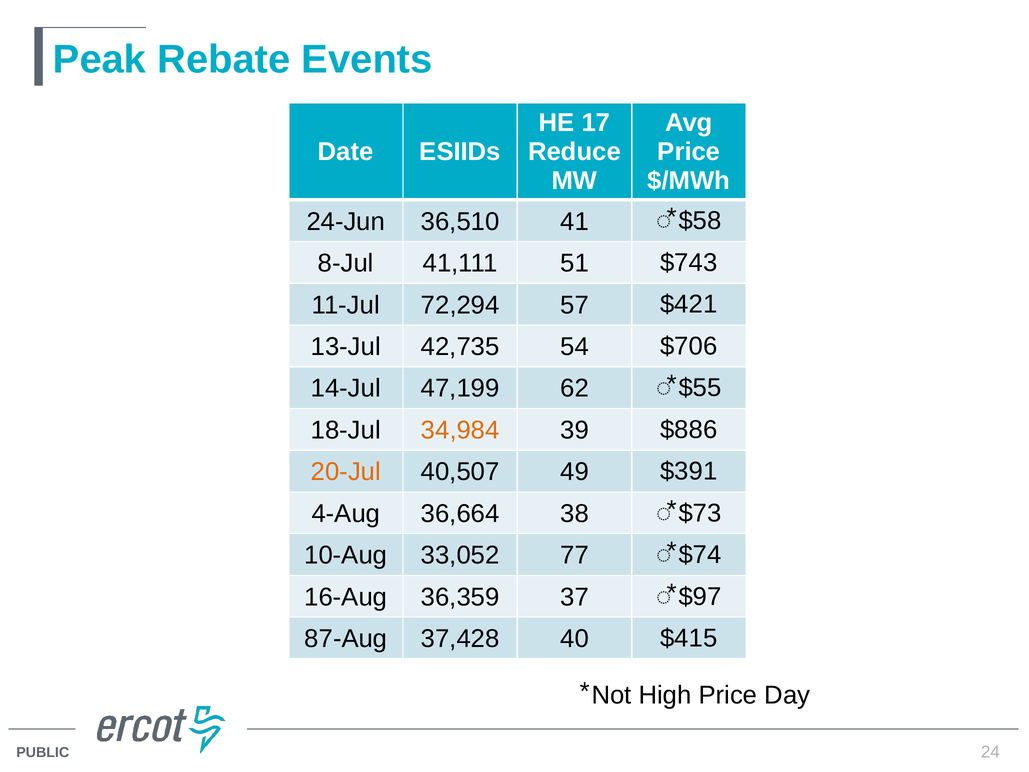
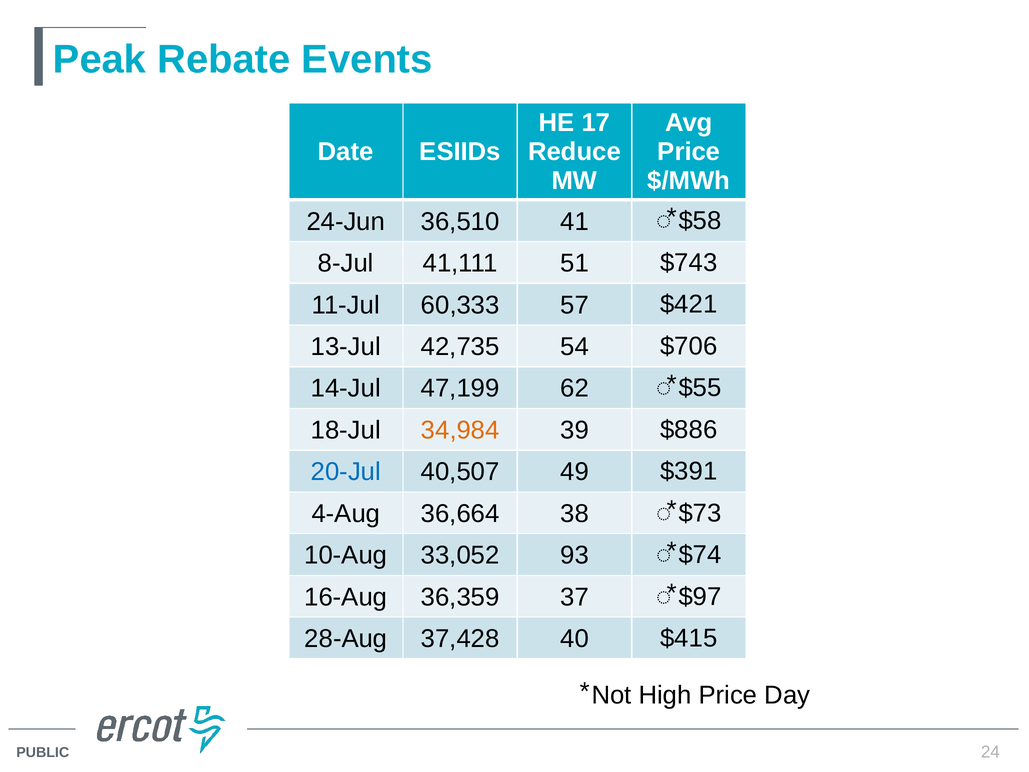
72,294: 72,294 -> 60,333 (460, 305)
20-Jul colour: orange -> blue (346, 472)
77: 77 -> 93 (575, 555)
87-Aug: 87-Aug -> 28-Aug (346, 639)
